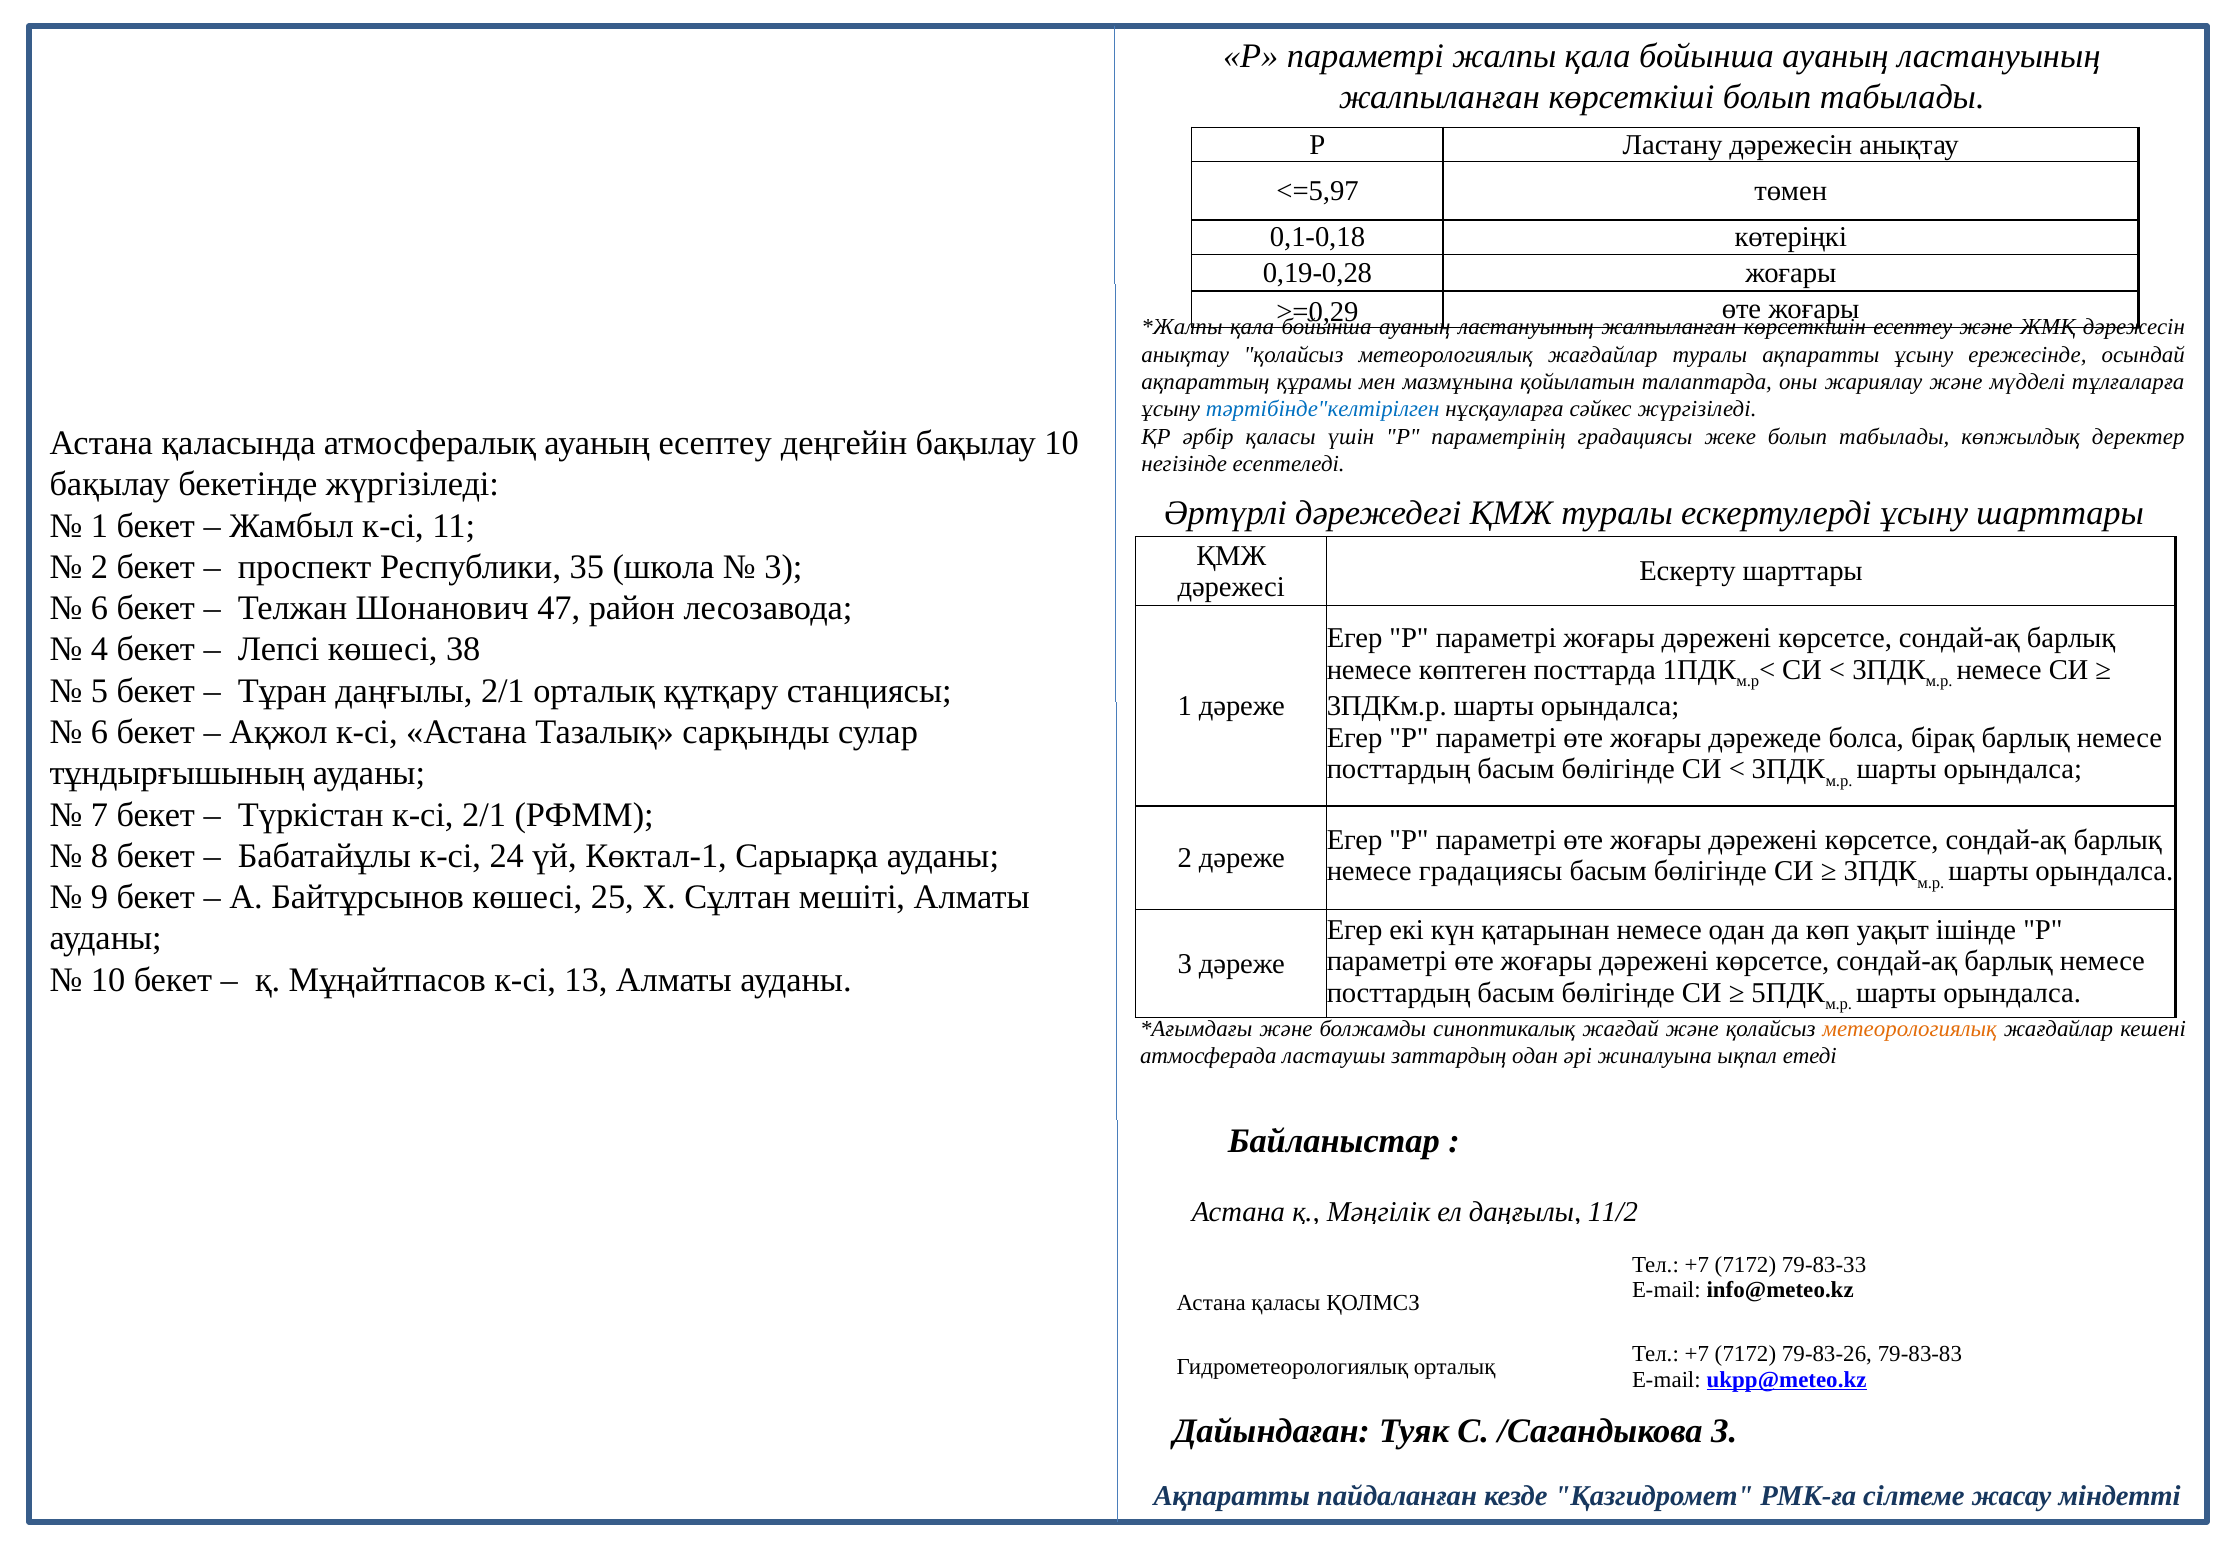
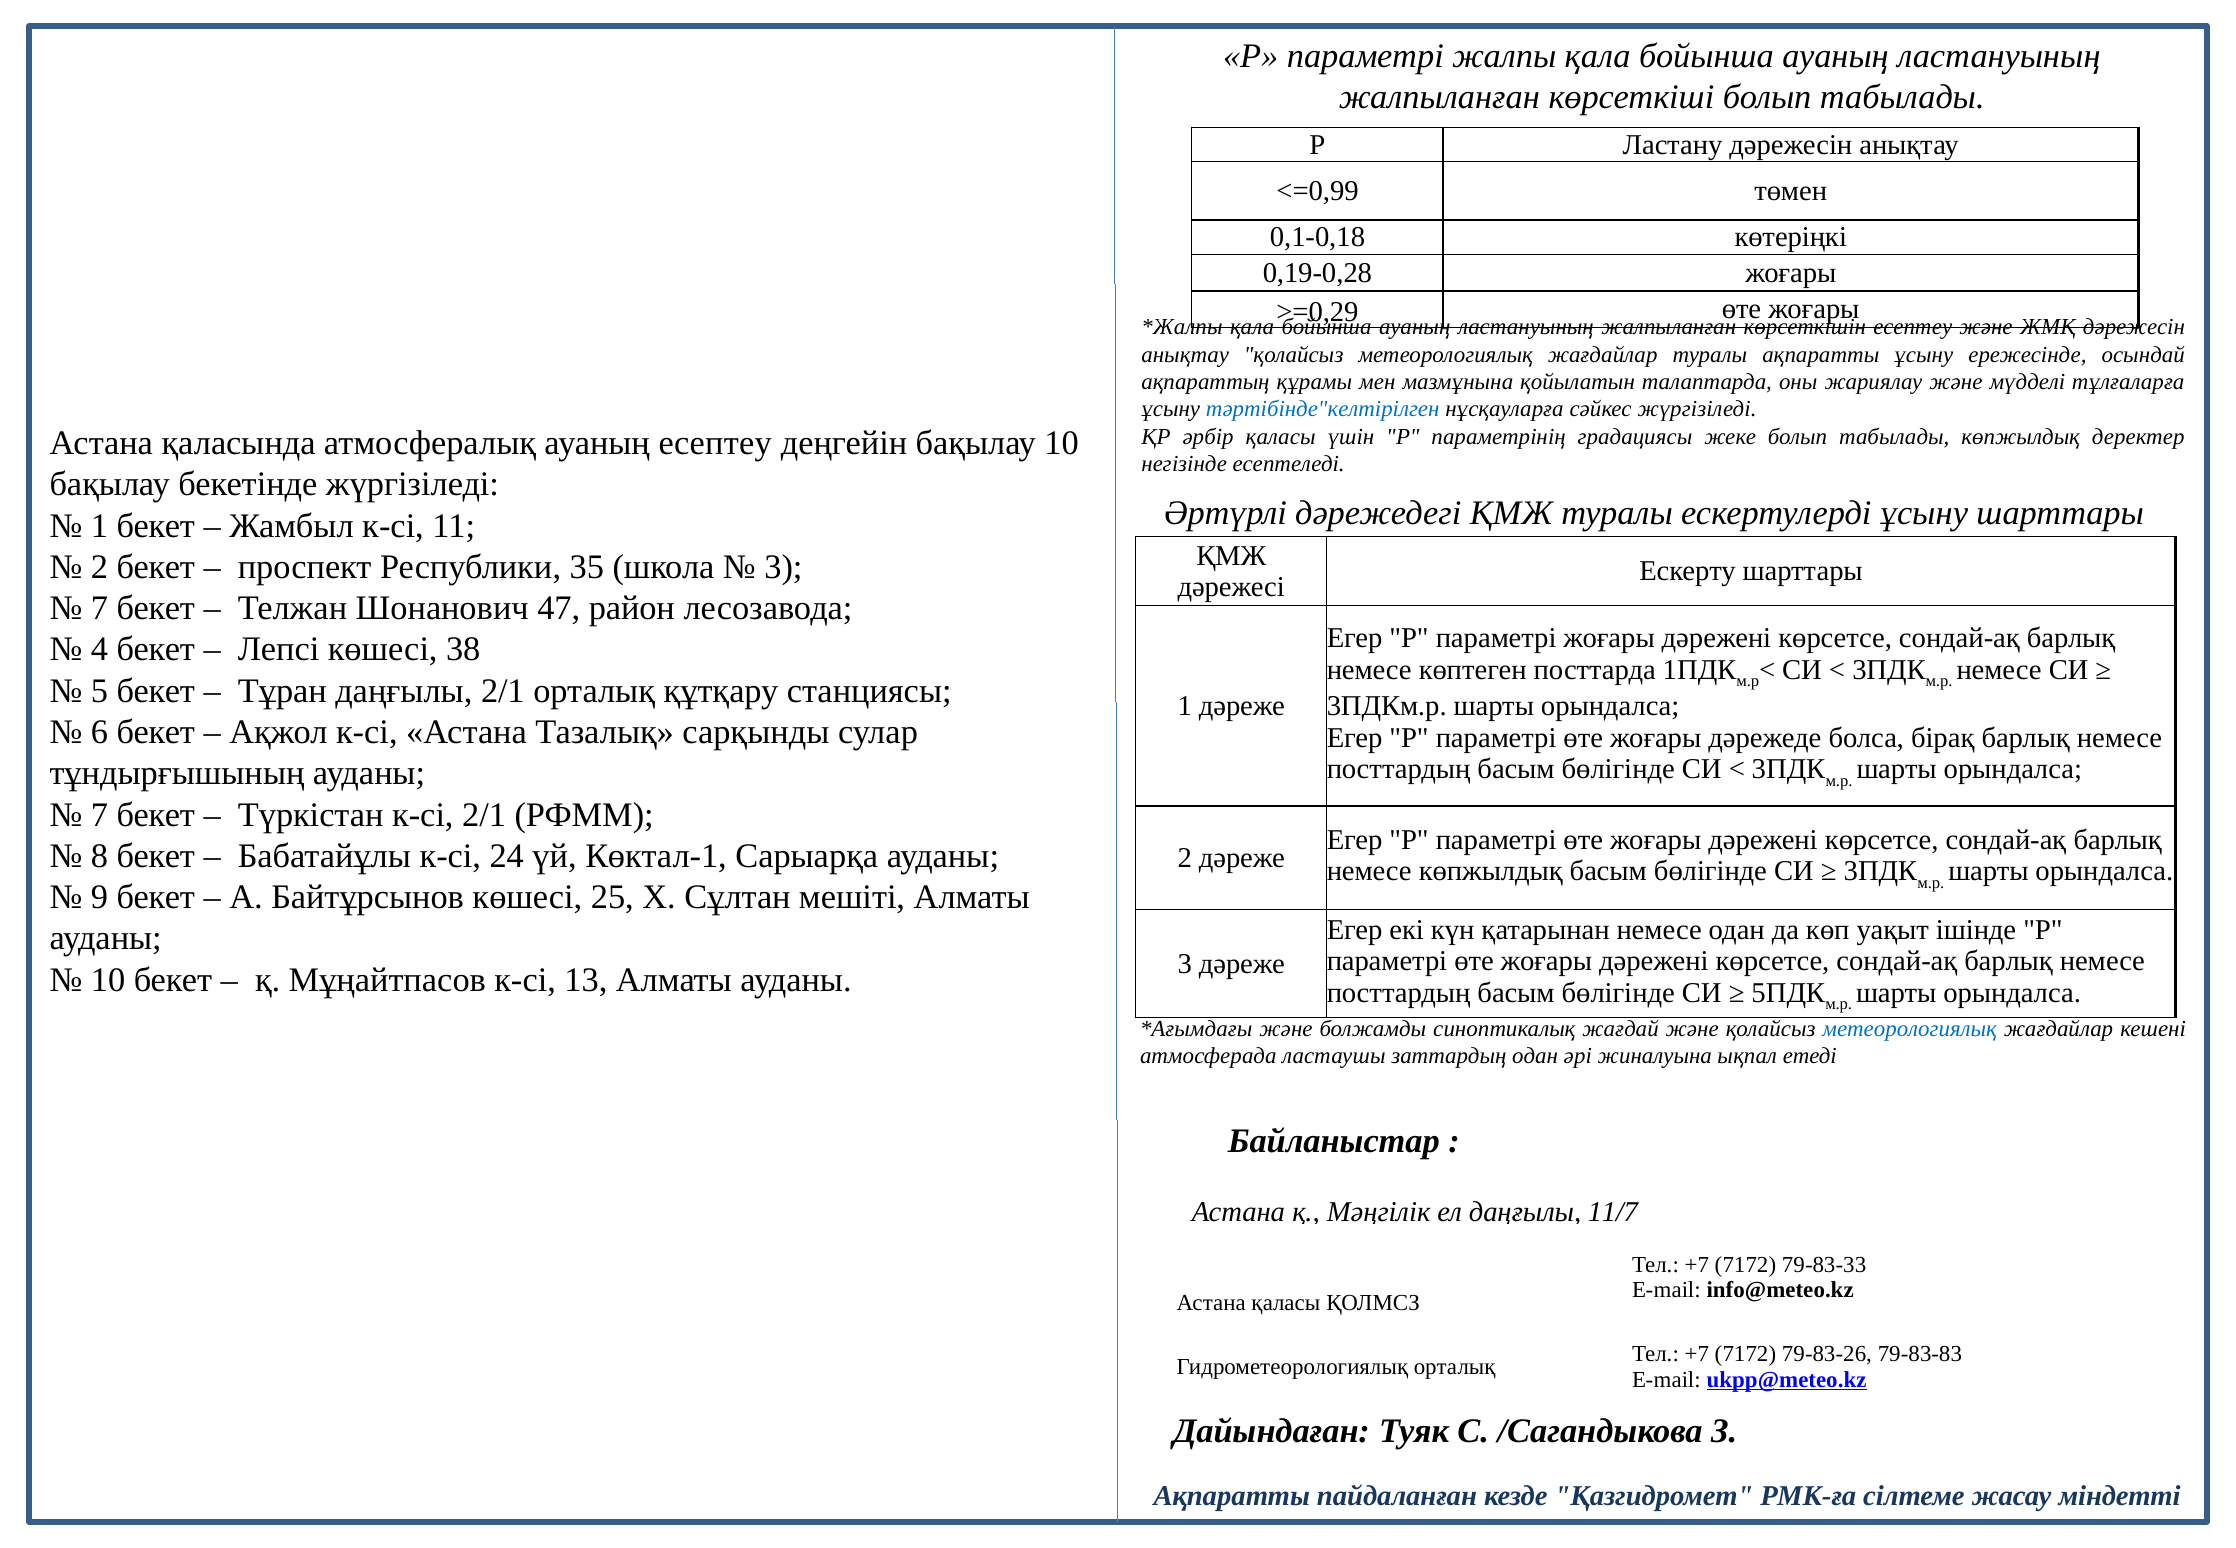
<=5,97: <=5,97 -> <=0,99 (1318, 191)
6: 6 -> 7 (100, 608)
немесе градациясы: градациясы -> көпжылдық (1491, 871)
метеорологиялық colour: orange -> blue (1910, 1029)
11/2: 11/2 -> 11/7 (1613, 1212)
